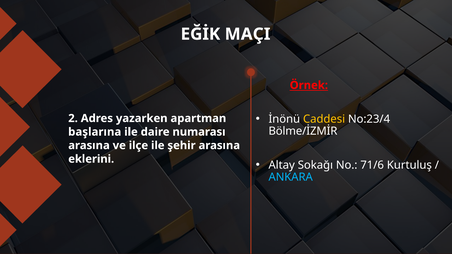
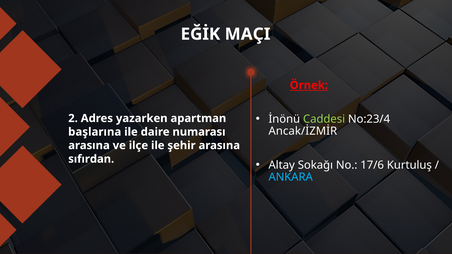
Caddesi colour: yellow -> light green (324, 119)
Bölme/İZMİR: Bölme/İZMİR -> Ancak/İZMİR (303, 131)
eklerini: eklerini -> sıfırdan (91, 159)
71/6: 71/6 -> 17/6 (372, 165)
